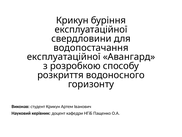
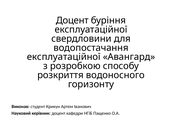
Крикун: Крикун -> Доцент (72, 20)
